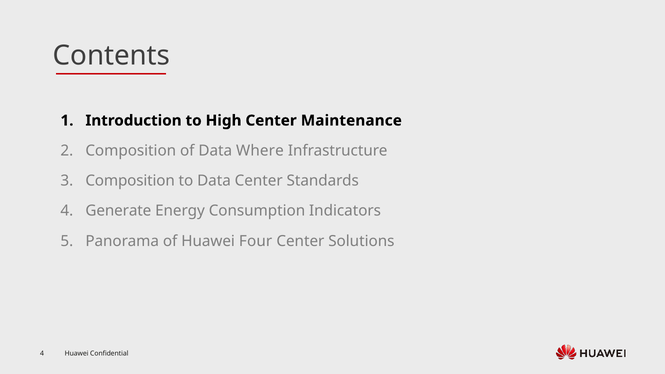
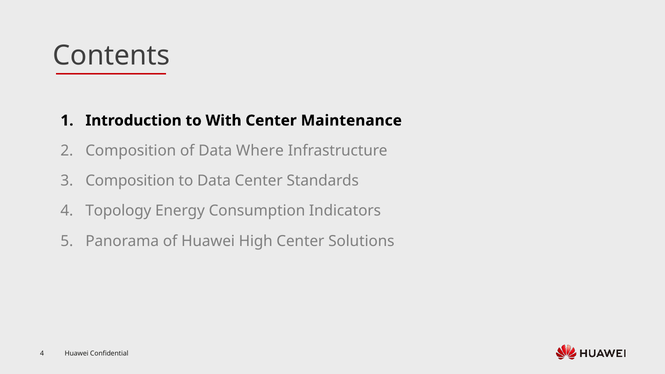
High: High -> With (224, 121)
Generate: Generate -> Topology (118, 211)
Four: Four -> High (256, 241)
